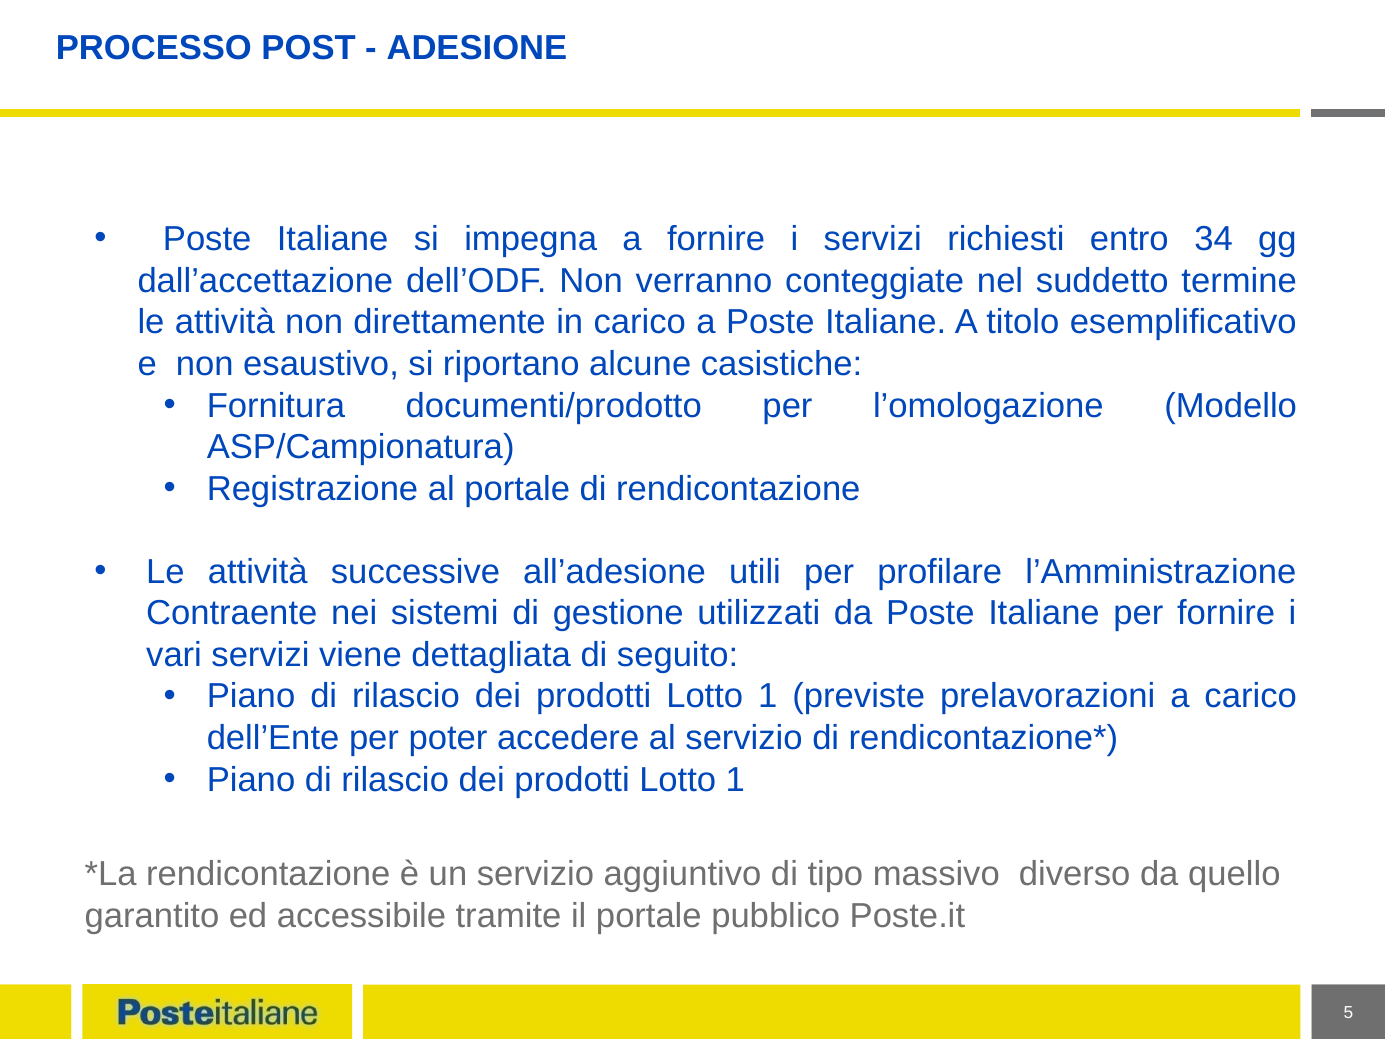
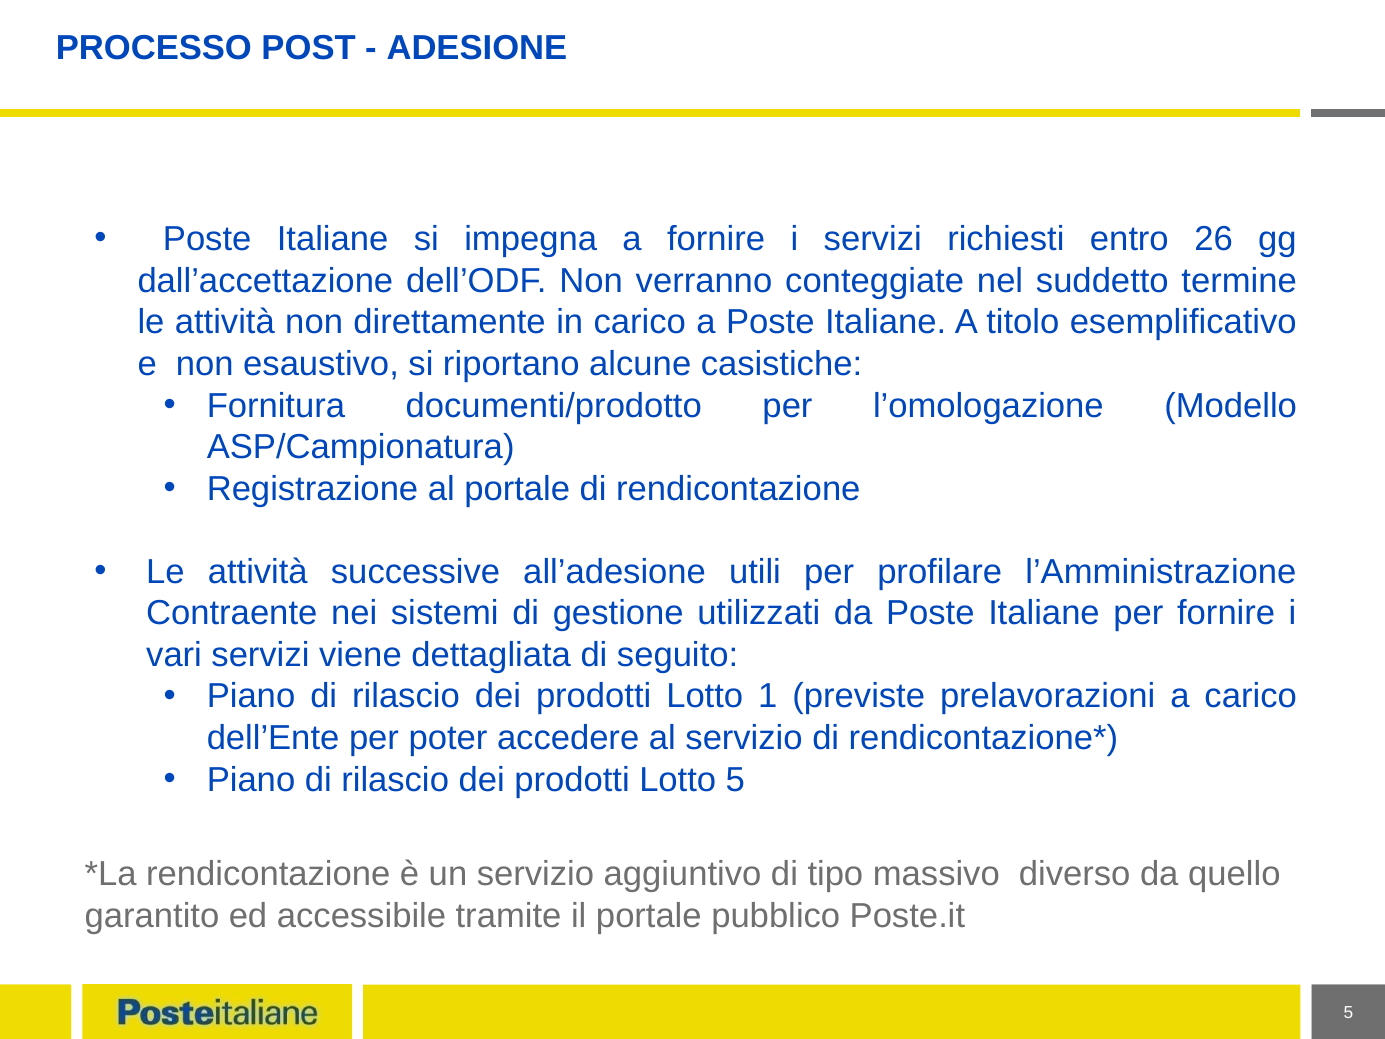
34: 34 -> 26 (1214, 239)
1: 1 -> 5 (735, 779)
